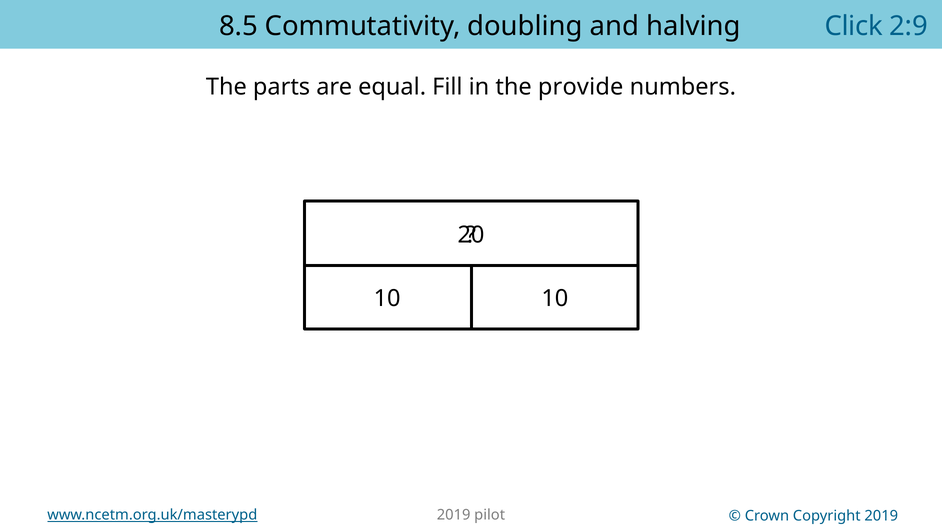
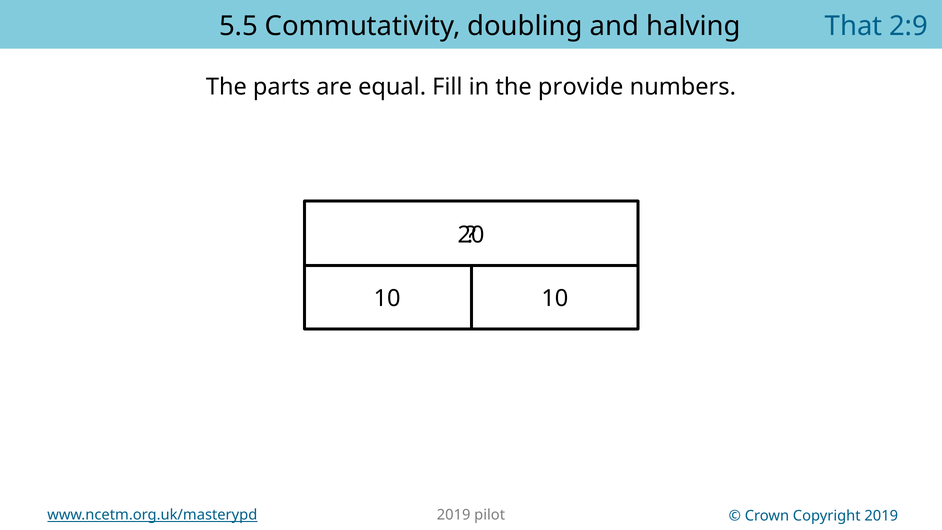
8.5: 8.5 -> 5.5 (238, 26)
Click: Click -> That (854, 26)
